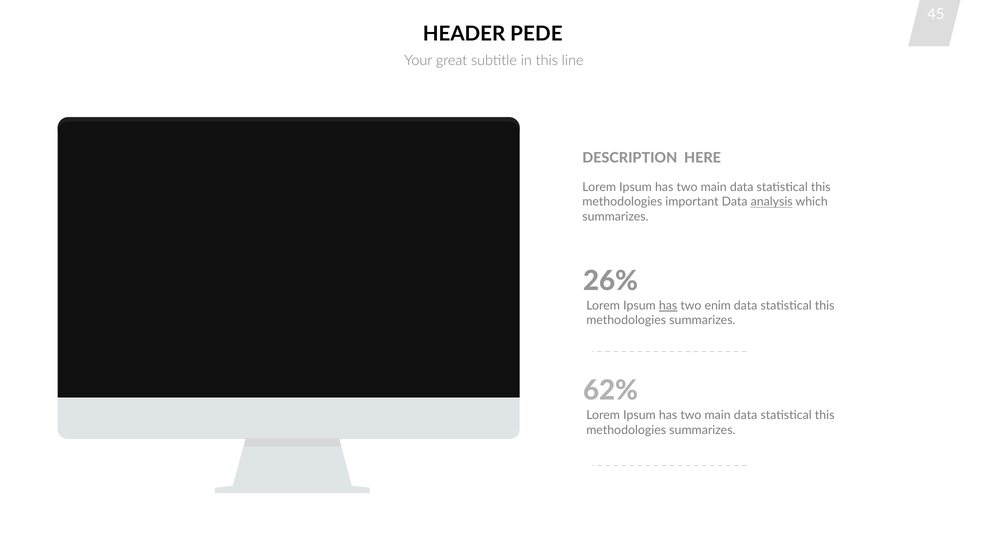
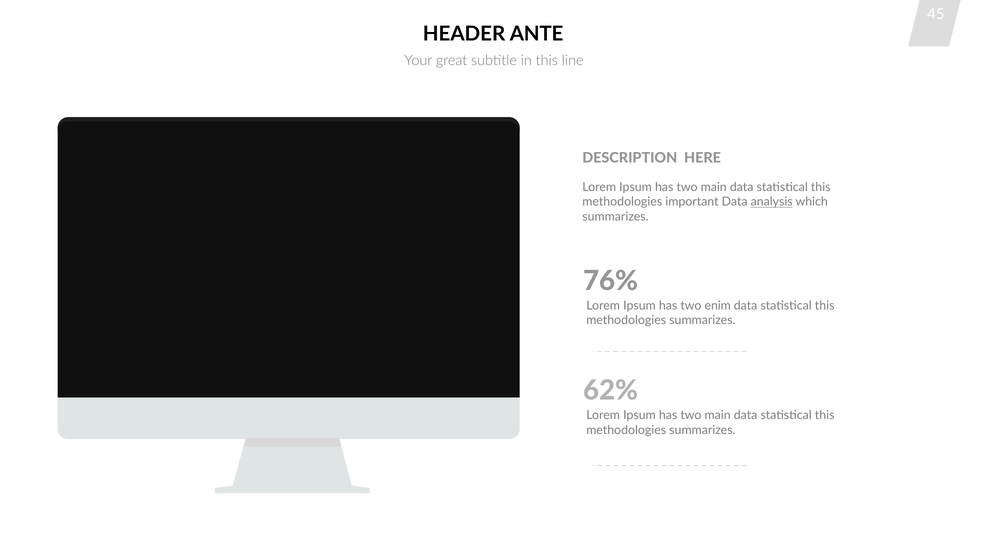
PEDE: PEDE -> ANTE (537, 34)
26%: 26% -> 76% (611, 281)
has underline: present -> none (668, 306)
